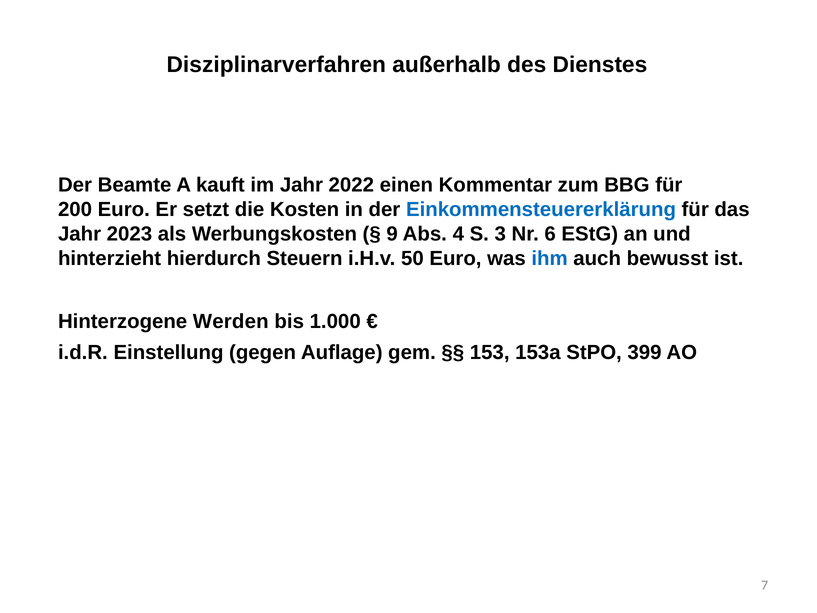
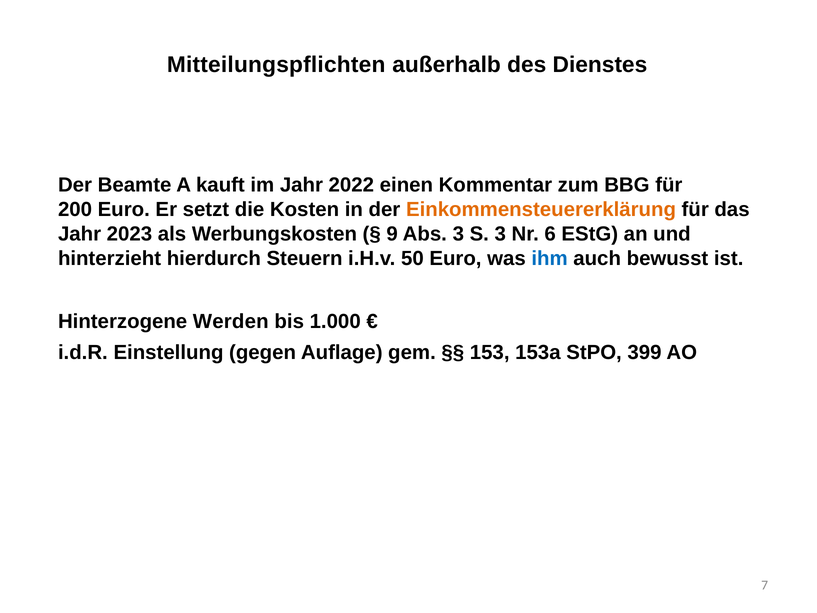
Disziplinarverfahren: Disziplinarverfahren -> Mitteilungspflichten (276, 65)
Einkommensteuererklärung colour: blue -> orange (541, 210)
Abs 4: 4 -> 3 (458, 234)
